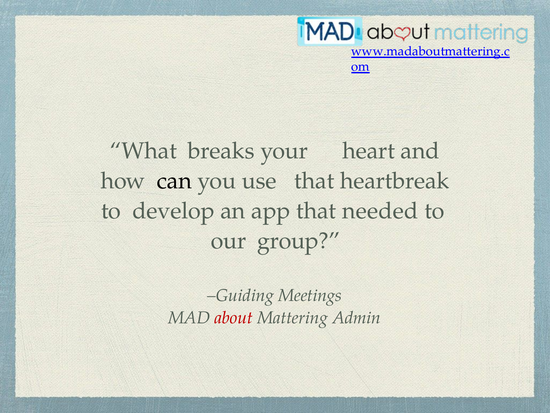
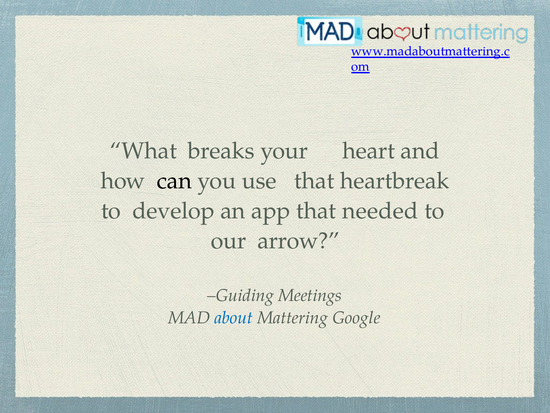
group: group -> arrow (299, 240)
about colour: red -> blue (234, 317)
Admin: Admin -> Google (356, 317)
